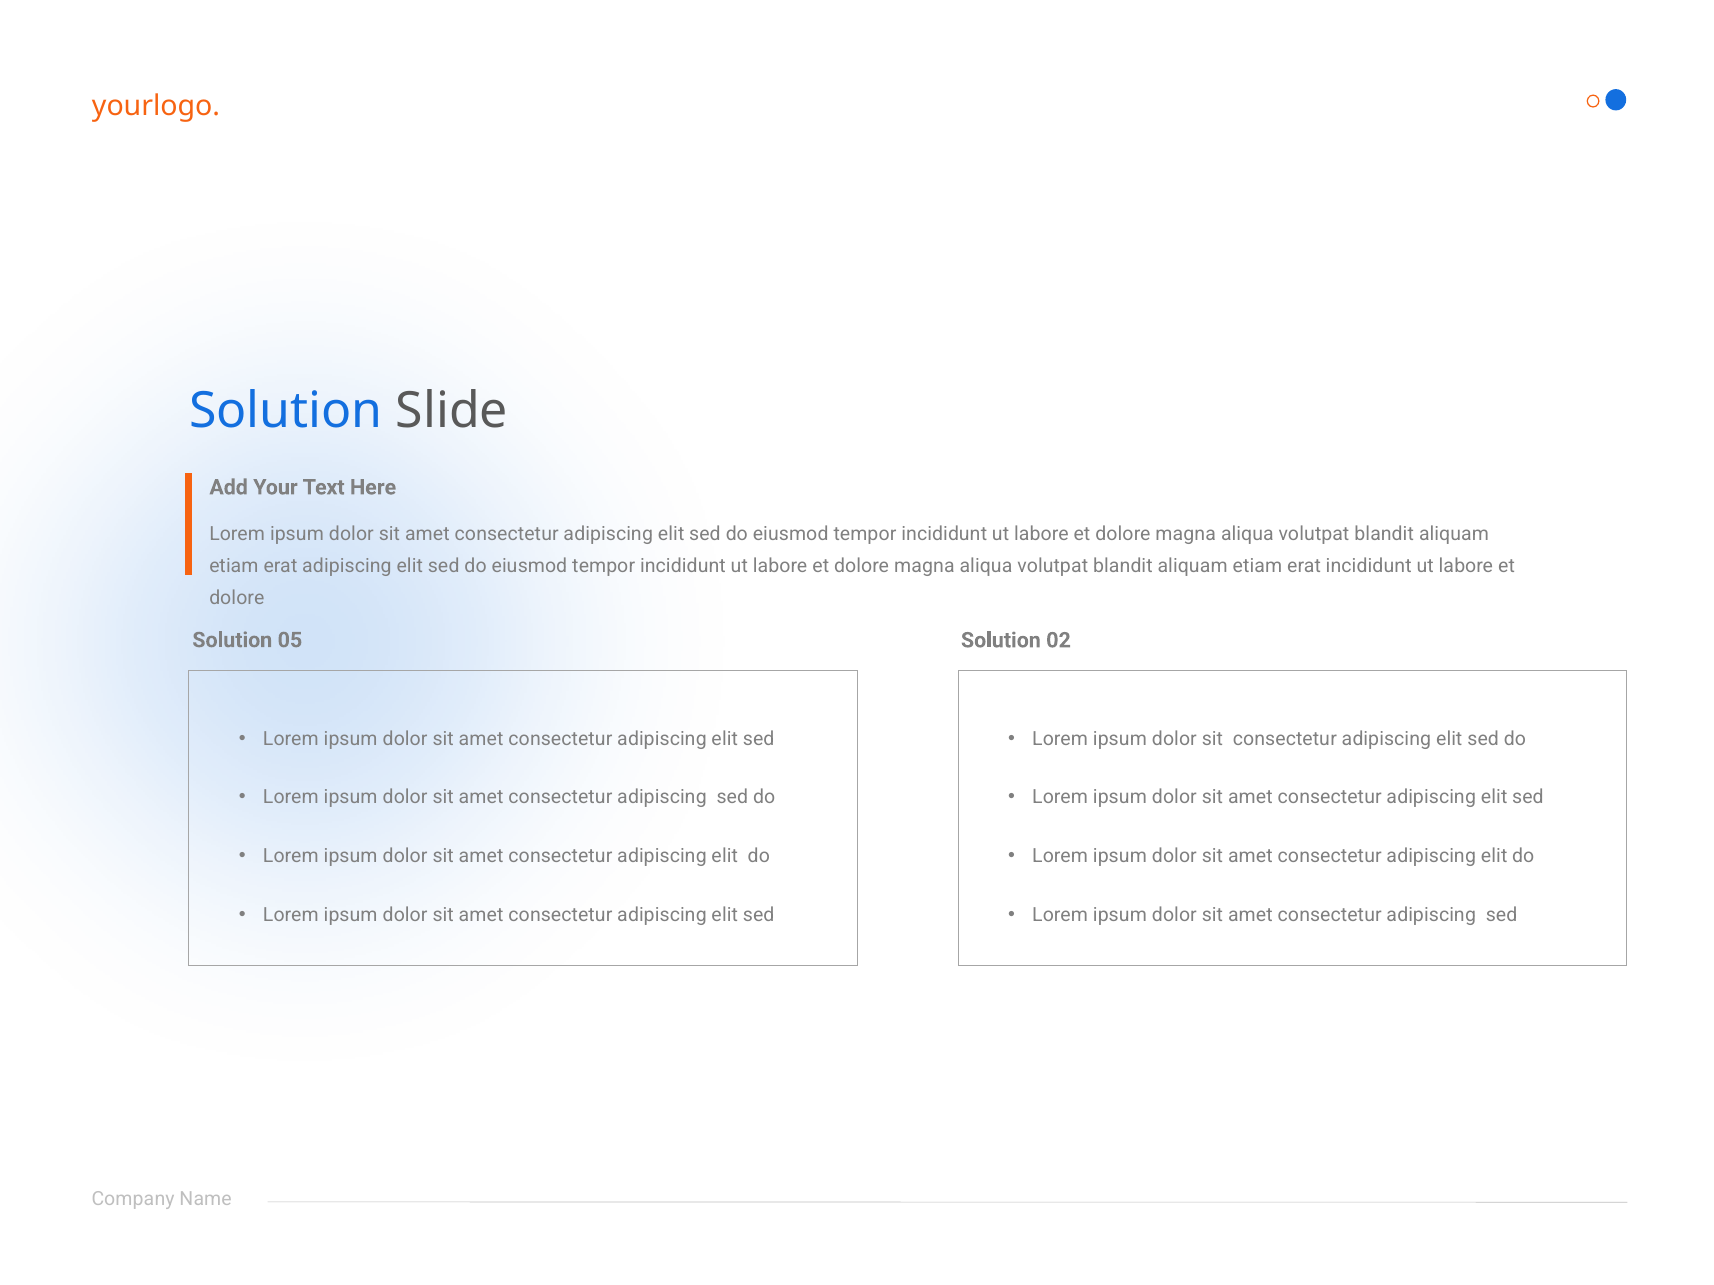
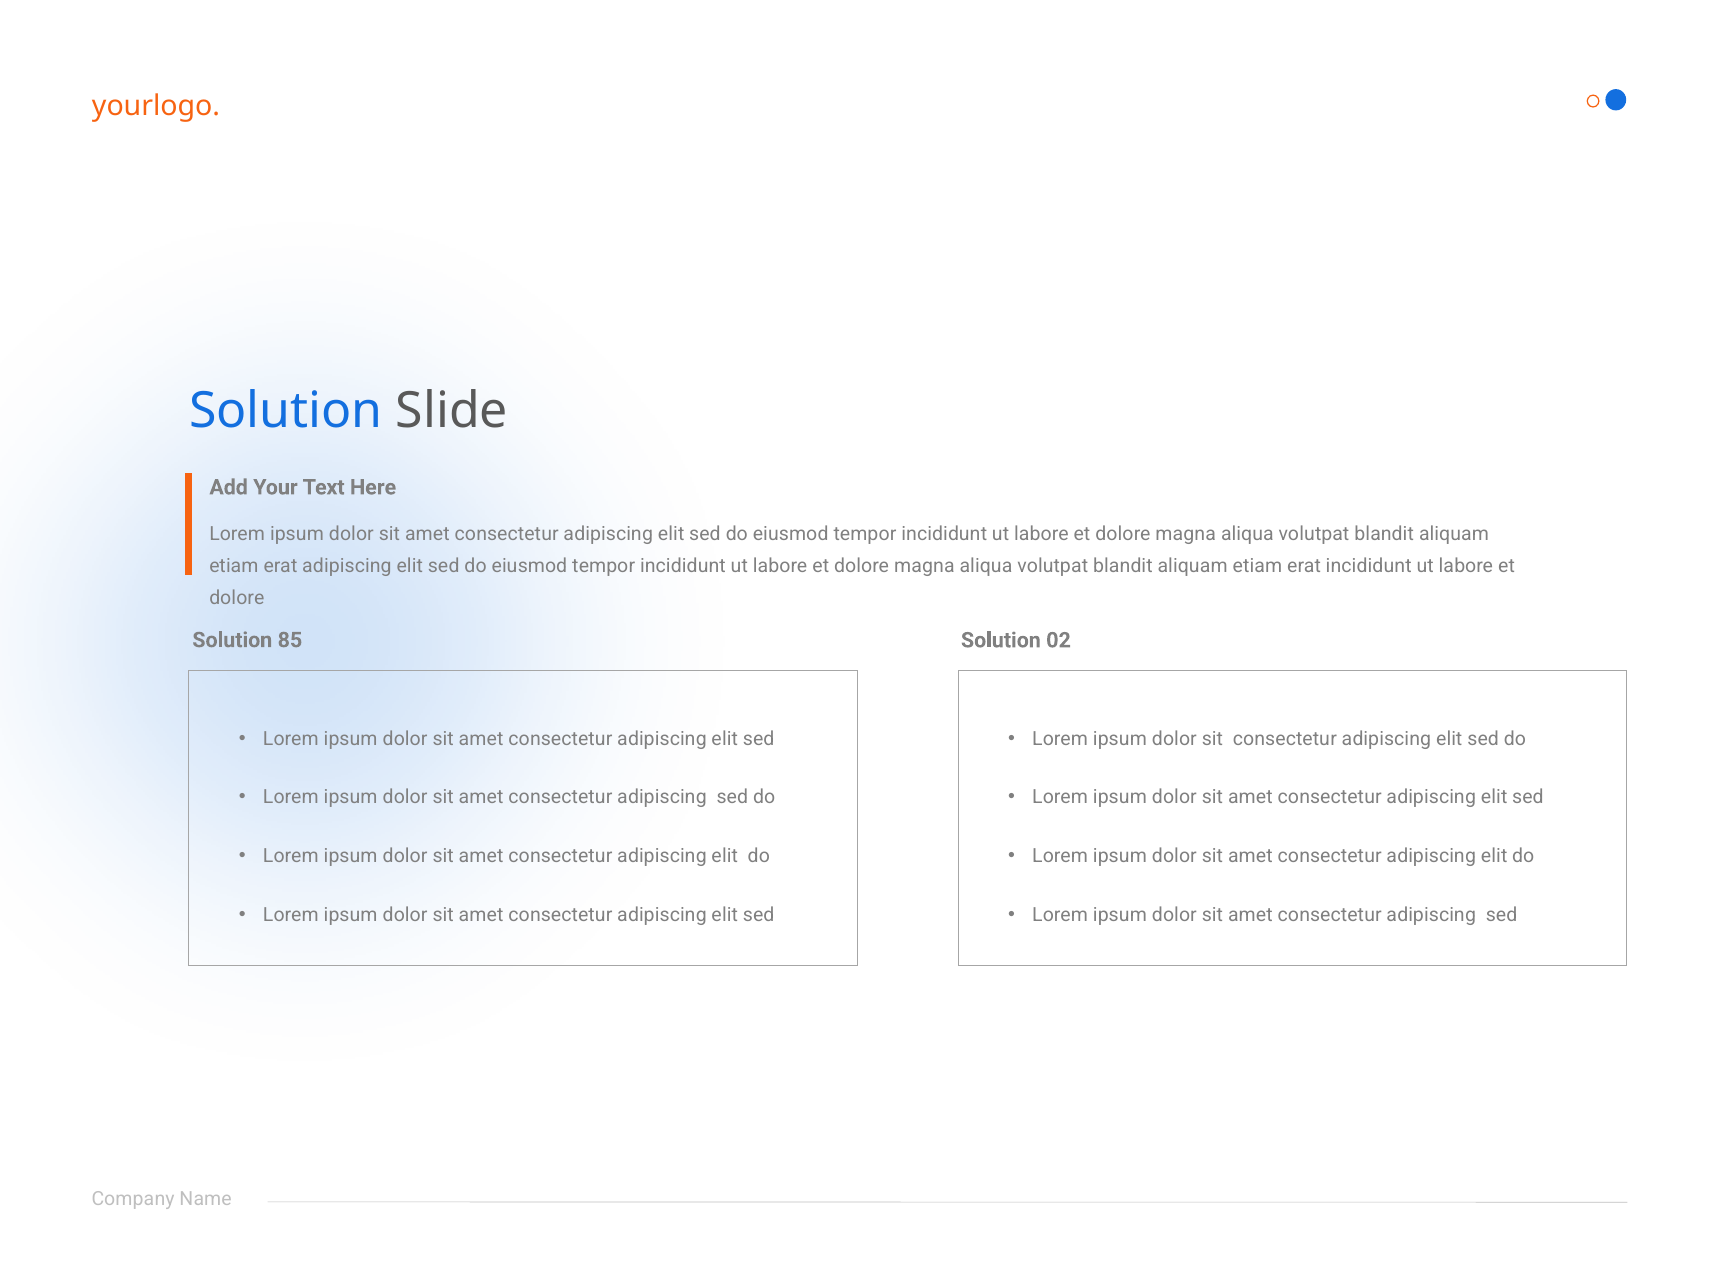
05: 05 -> 85 (290, 640)
